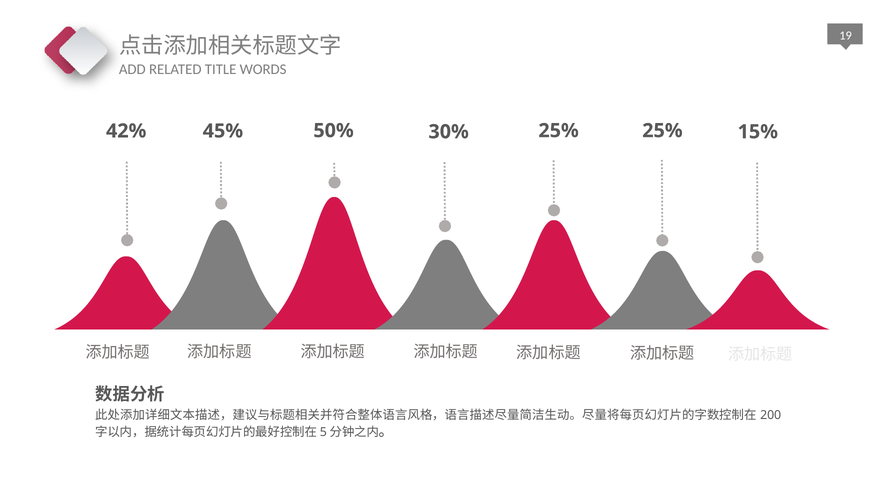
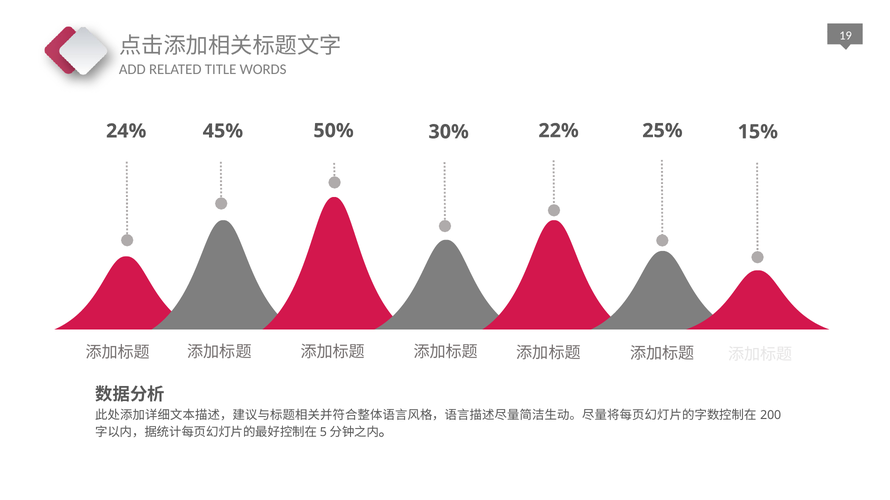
25%: 25% -> 22% (559, 131)
42%: 42% -> 24% (126, 131)
